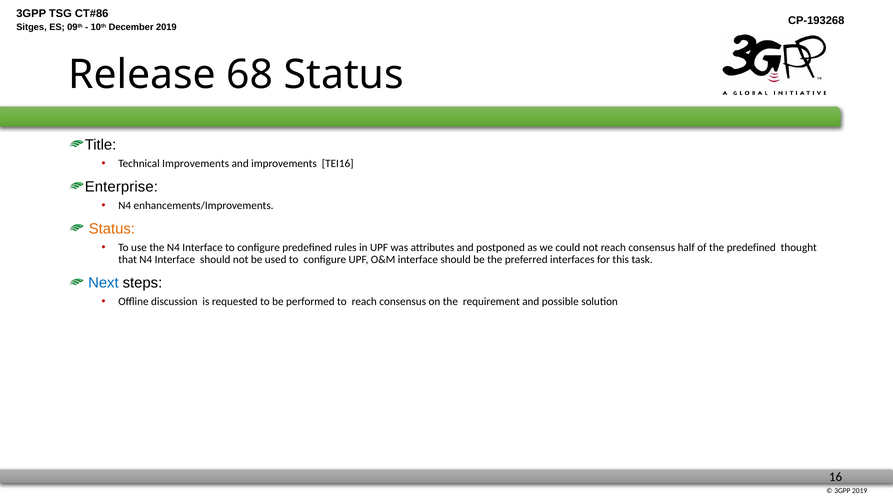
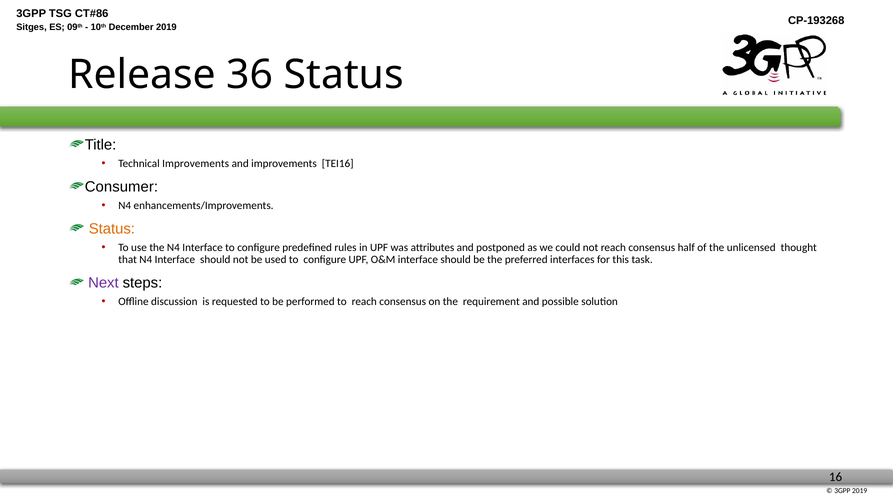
68: 68 -> 36 (250, 75)
Enterprise: Enterprise -> Consumer (121, 187)
the predefined: predefined -> unlicensed (751, 248)
Next colour: blue -> purple (103, 283)
